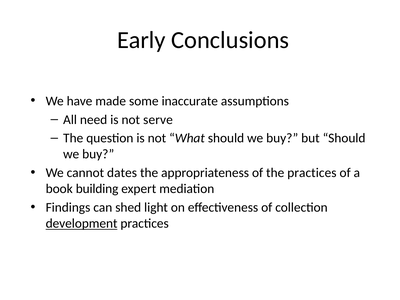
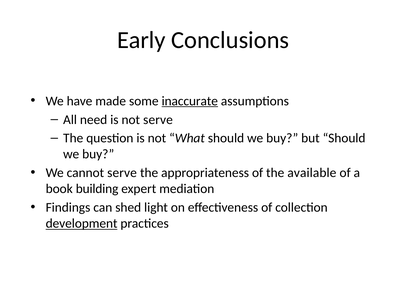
inaccurate underline: none -> present (190, 101)
cannot dates: dates -> serve (122, 173)
the practices: practices -> available (312, 173)
